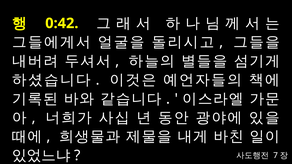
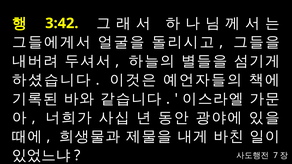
0:42: 0:42 -> 3:42 (62, 23)
